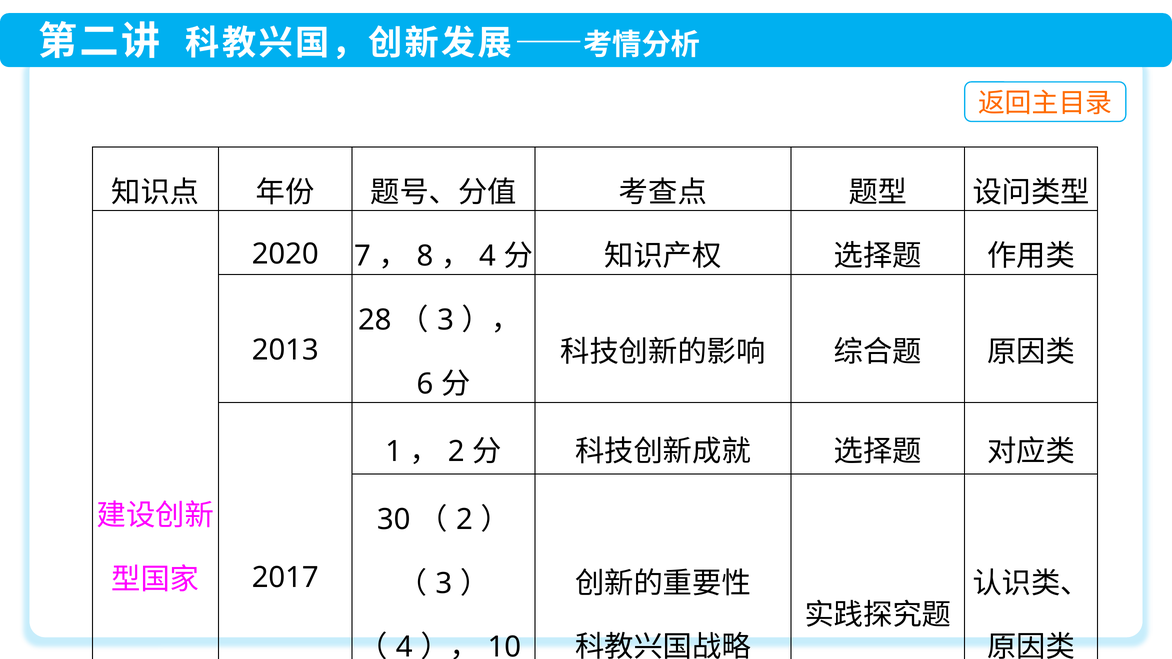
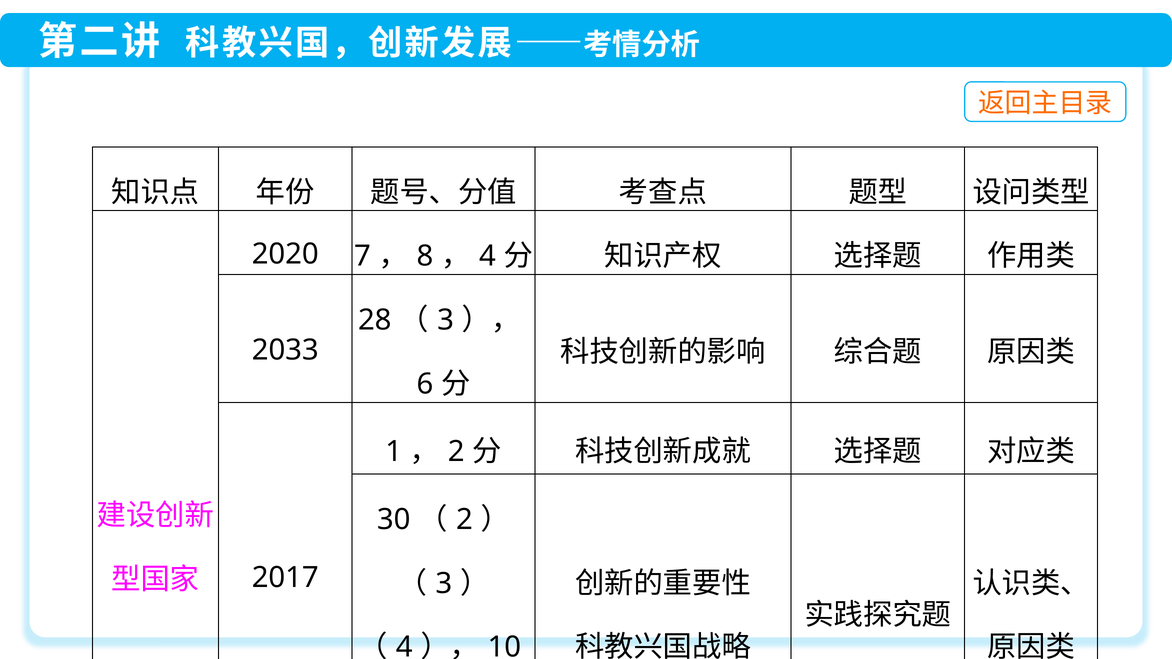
2013: 2013 -> 2033 (285, 350)
